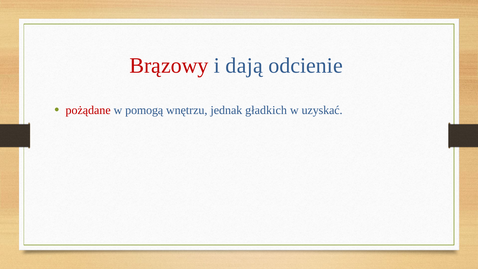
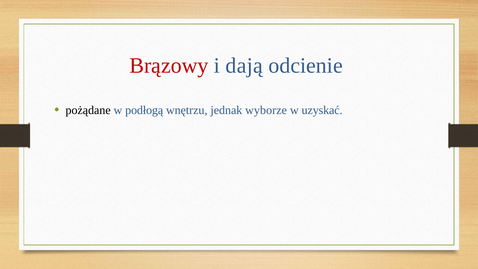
pożądane colour: red -> black (88, 110)
pomogą: pomogą -> podłogą (144, 110)
gładkich: gładkich -> wyborze (266, 110)
